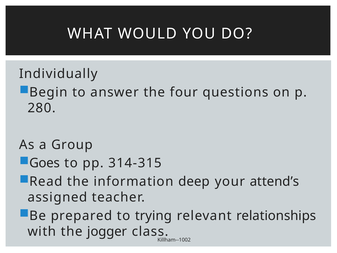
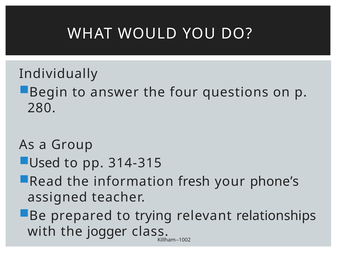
Goes: Goes -> Used (45, 163)
deep: deep -> fresh (194, 181)
attend’s: attend’s -> phone’s (274, 181)
